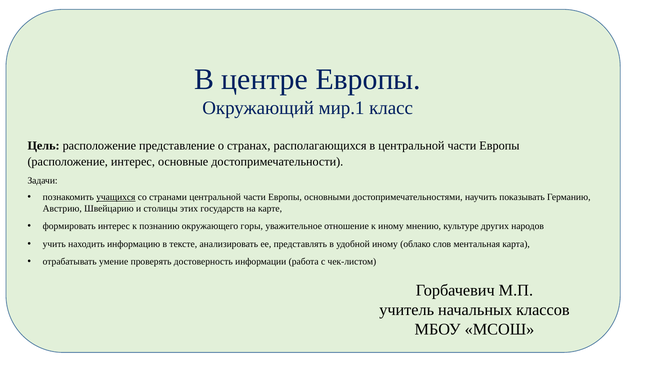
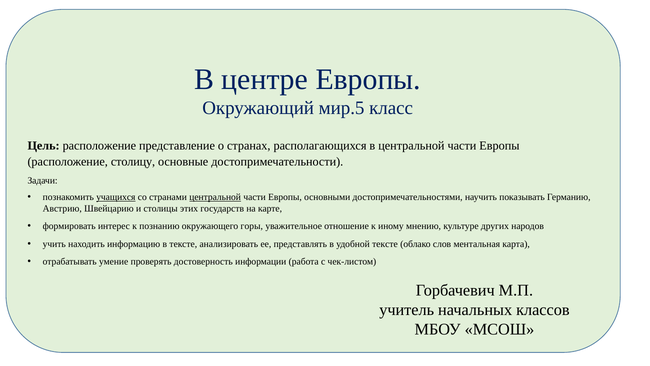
мир.1: мир.1 -> мир.5 (342, 108)
расположение интерес: интерес -> столицу (133, 161)
центральной underline: none -> present (215, 197)
удобной иному: иному -> тексте (385, 244)
